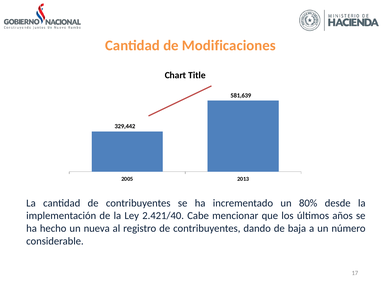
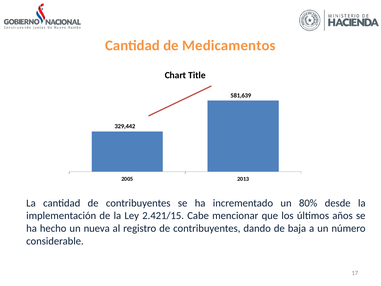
Modificaciones: Modificaciones -> Medicamentos (229, 45)
2.421/40: 2.421/40 -> 2.421/15 (163, 216)
